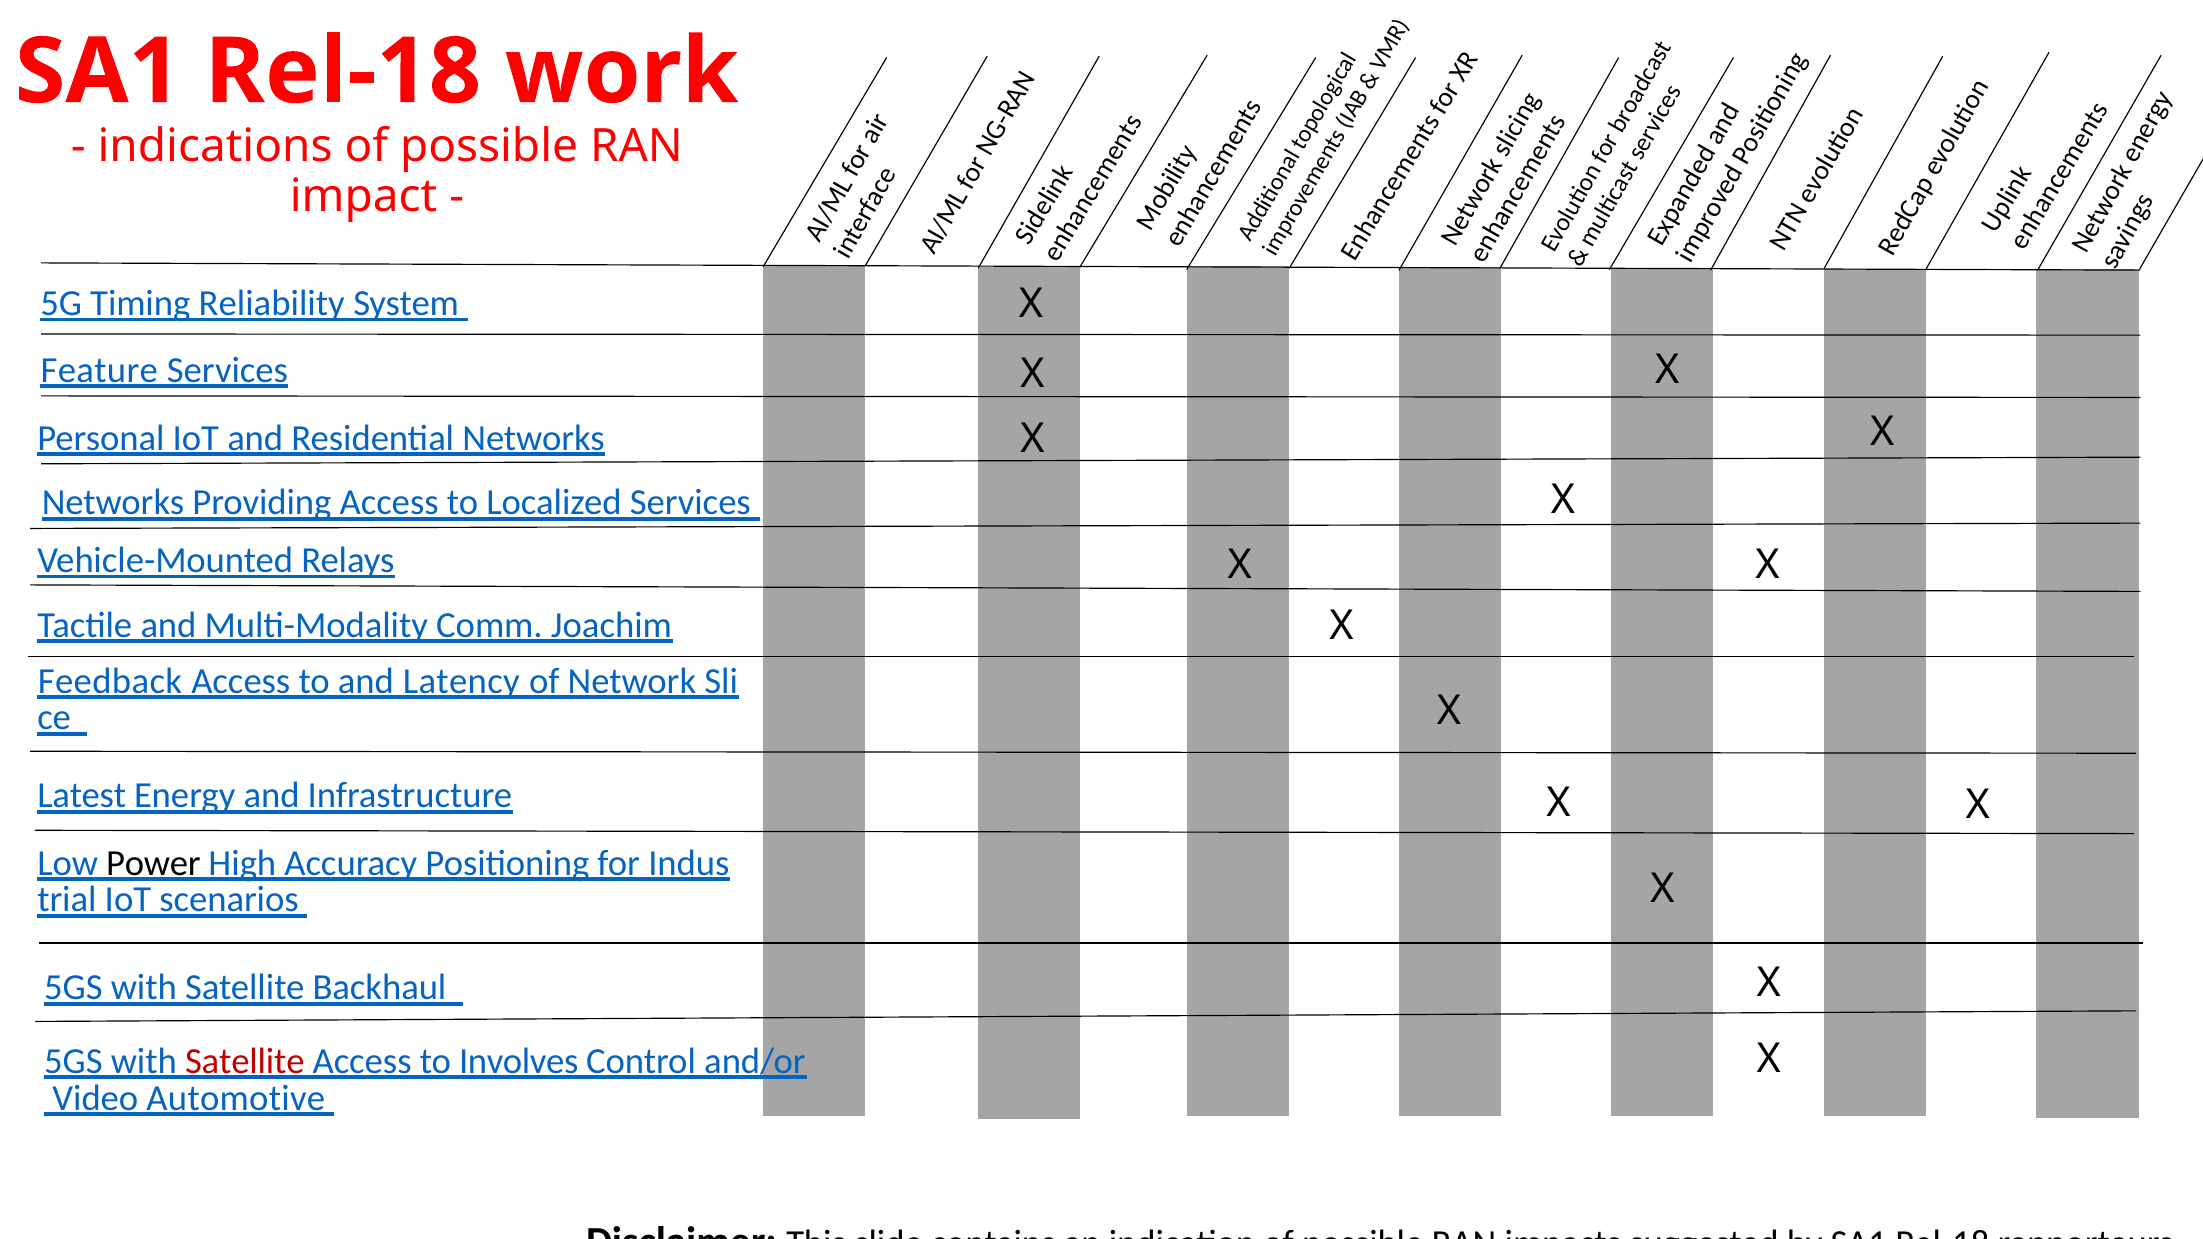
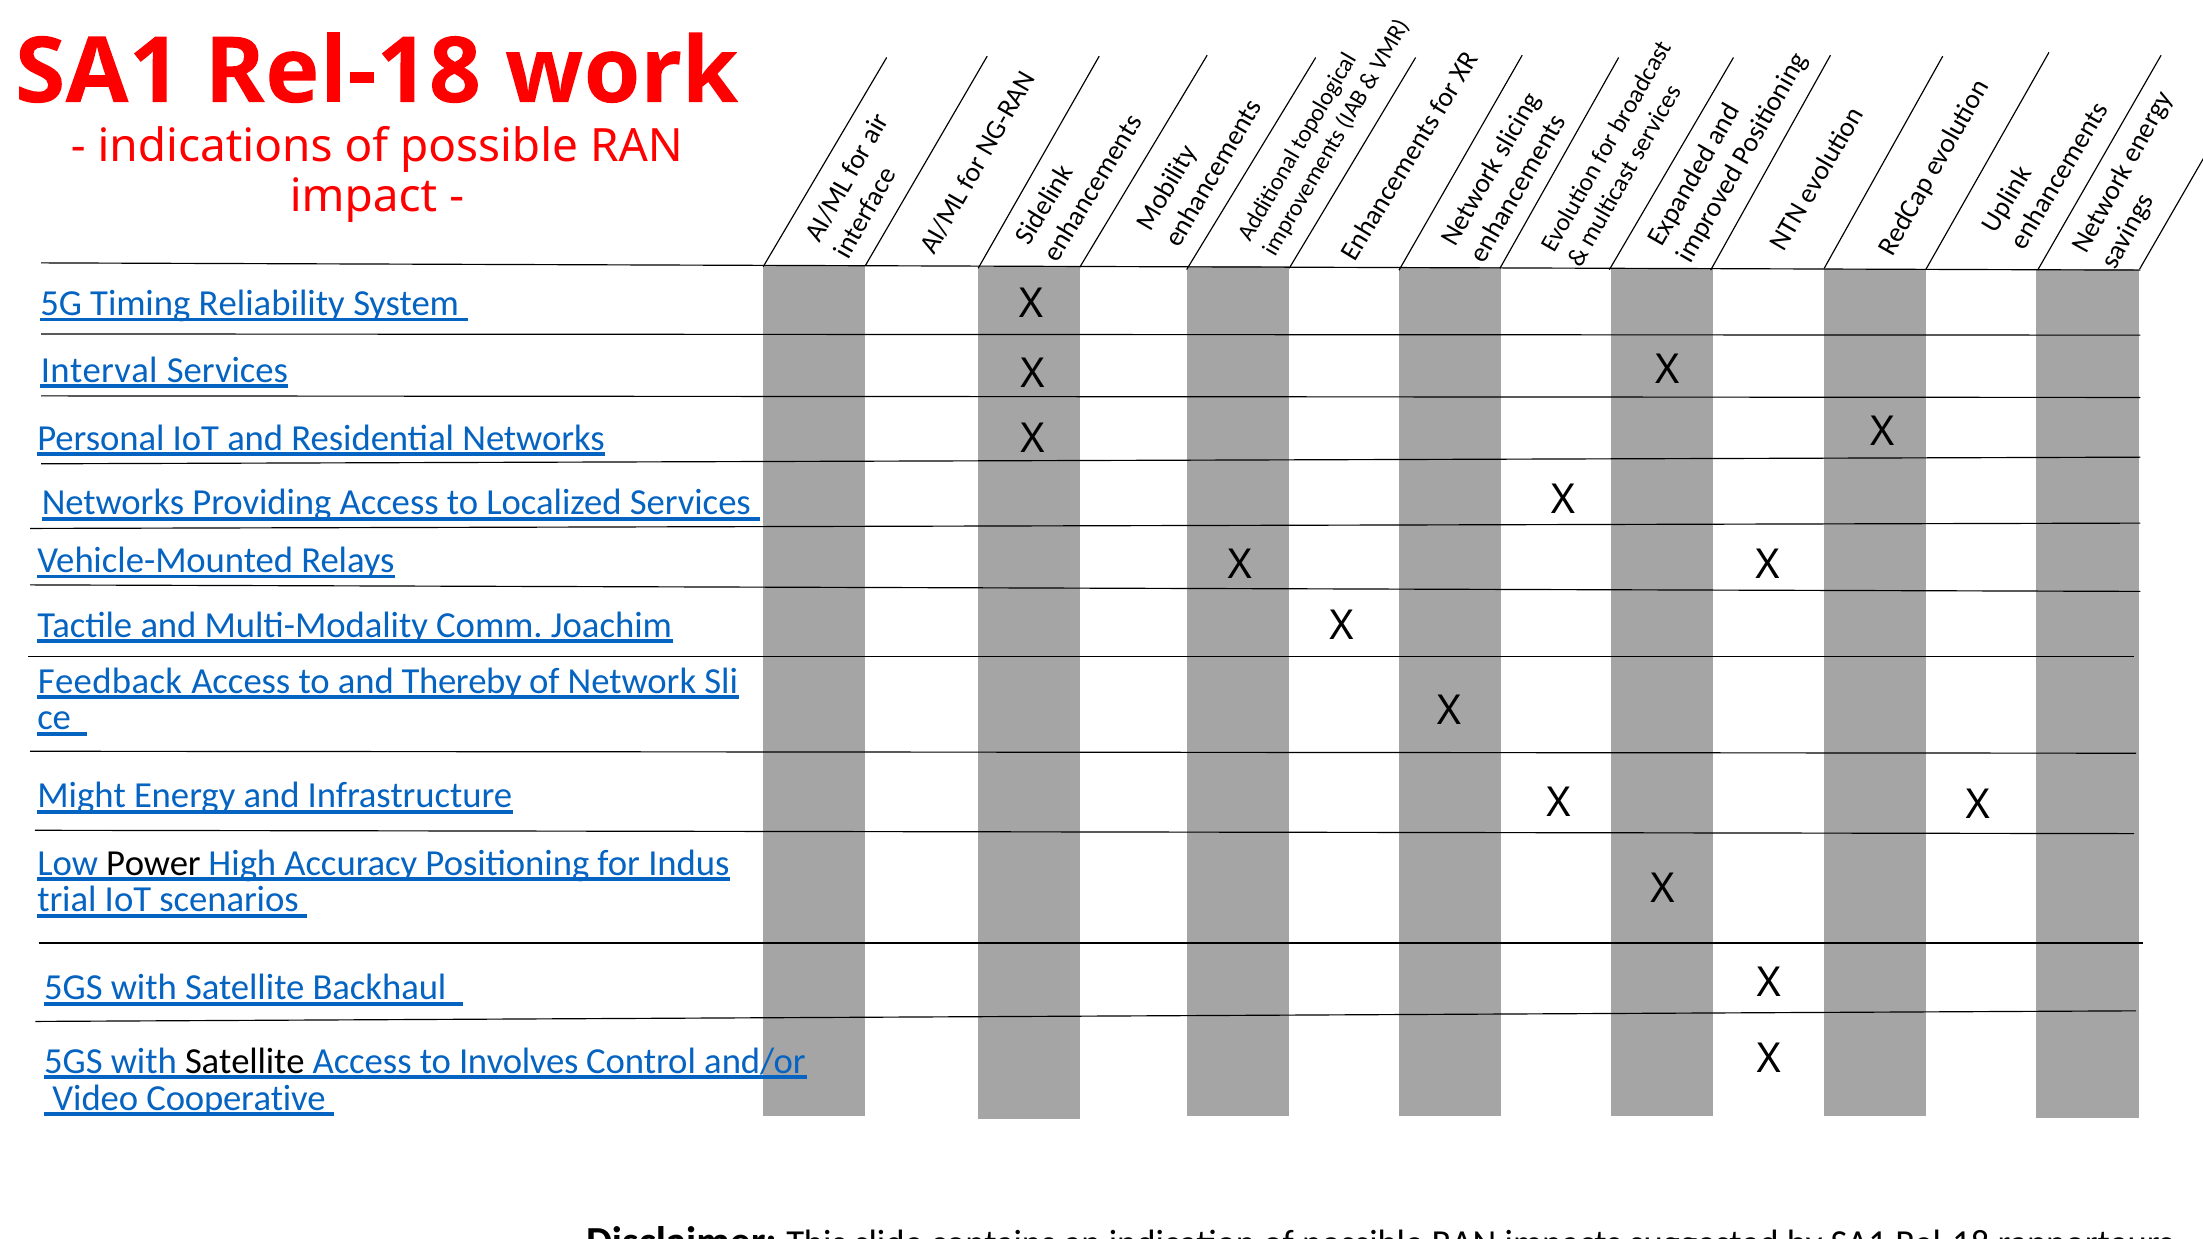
Feature: Feature -> Interval (99, 370)
Latency: Latency -> Thereby (462, 681)
Latest: Latest -> Might (82, 796)
Satellite colour: red -> black (245, 1061)
Automotive: Automotive -> Cooperative (236, 1098)
